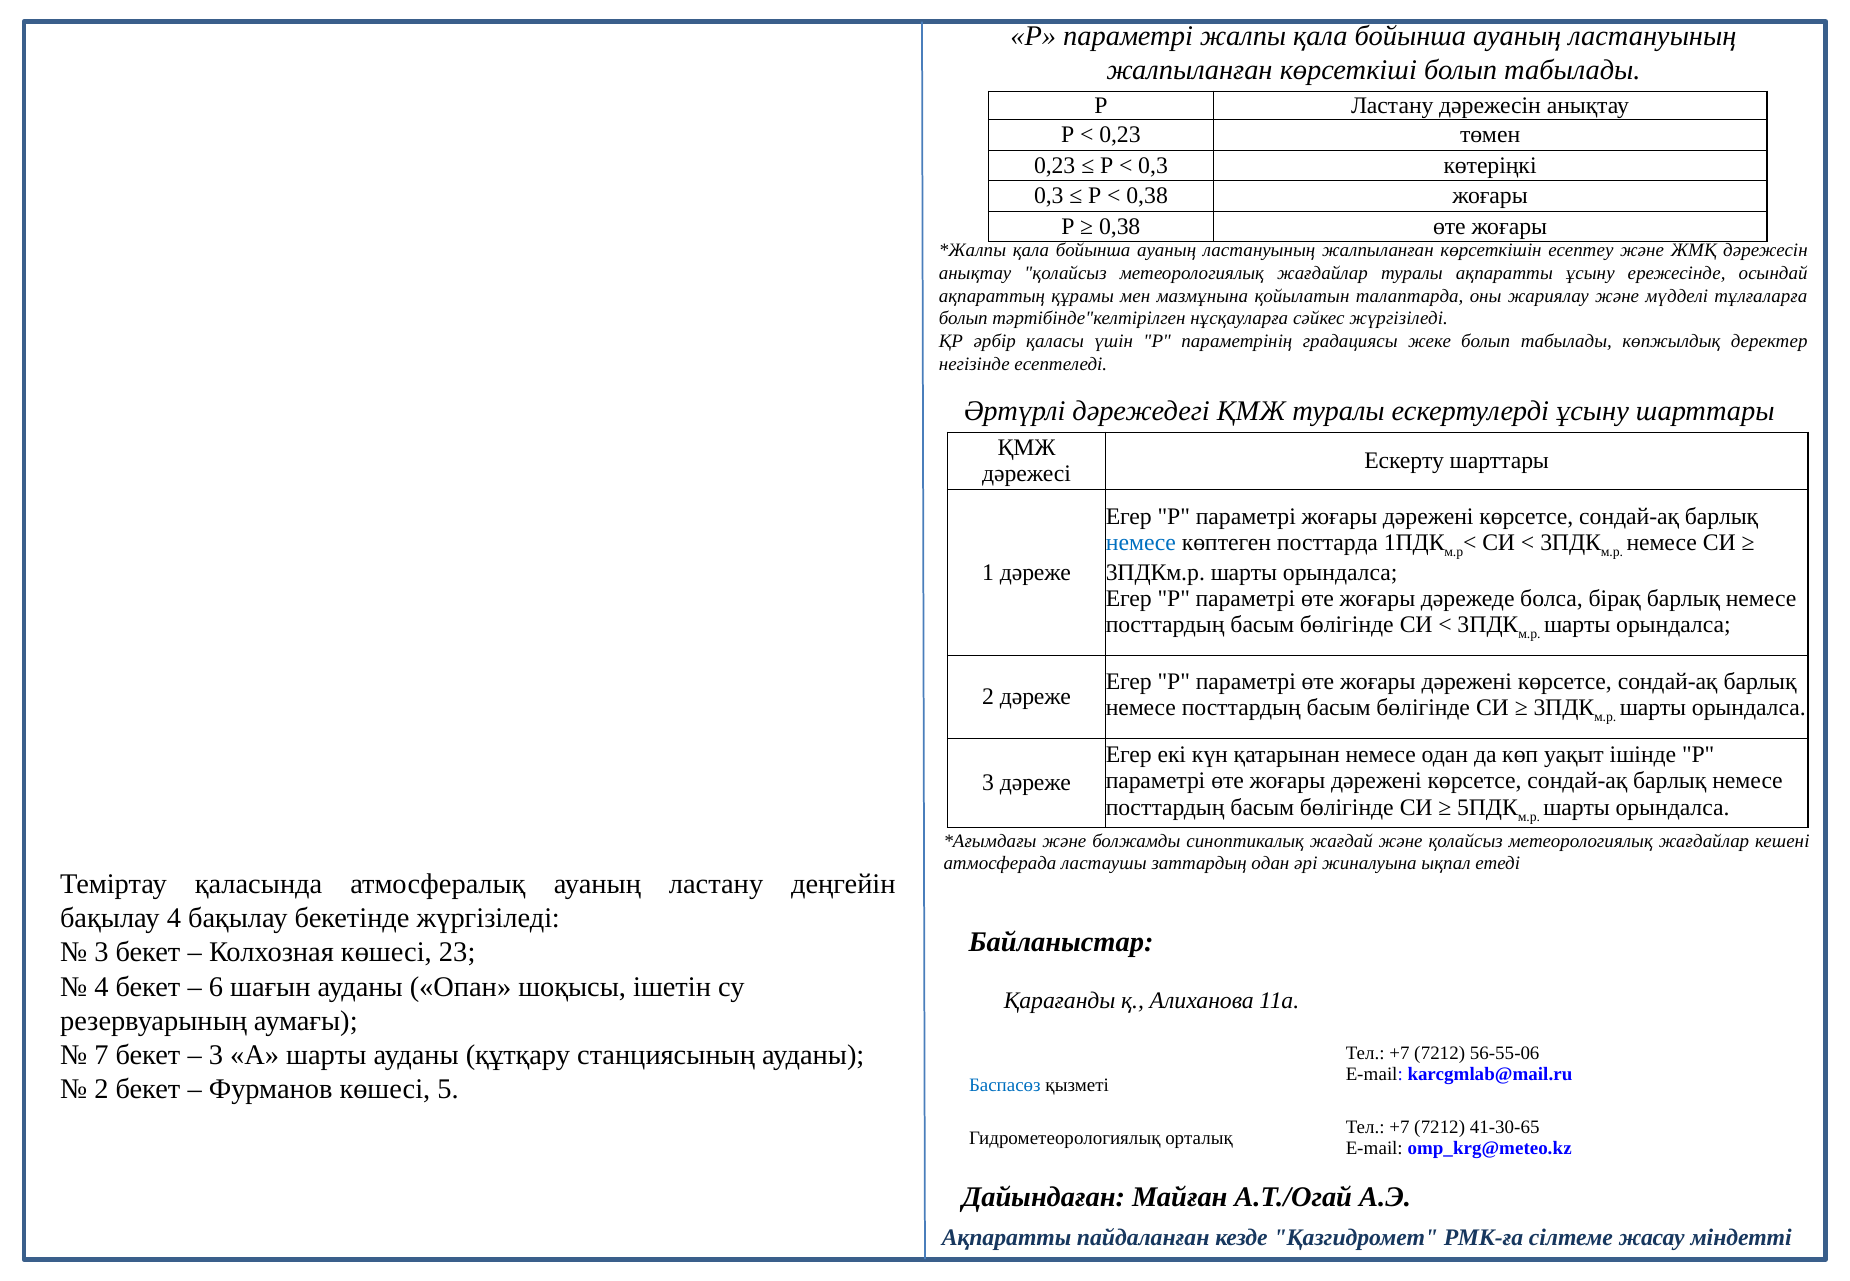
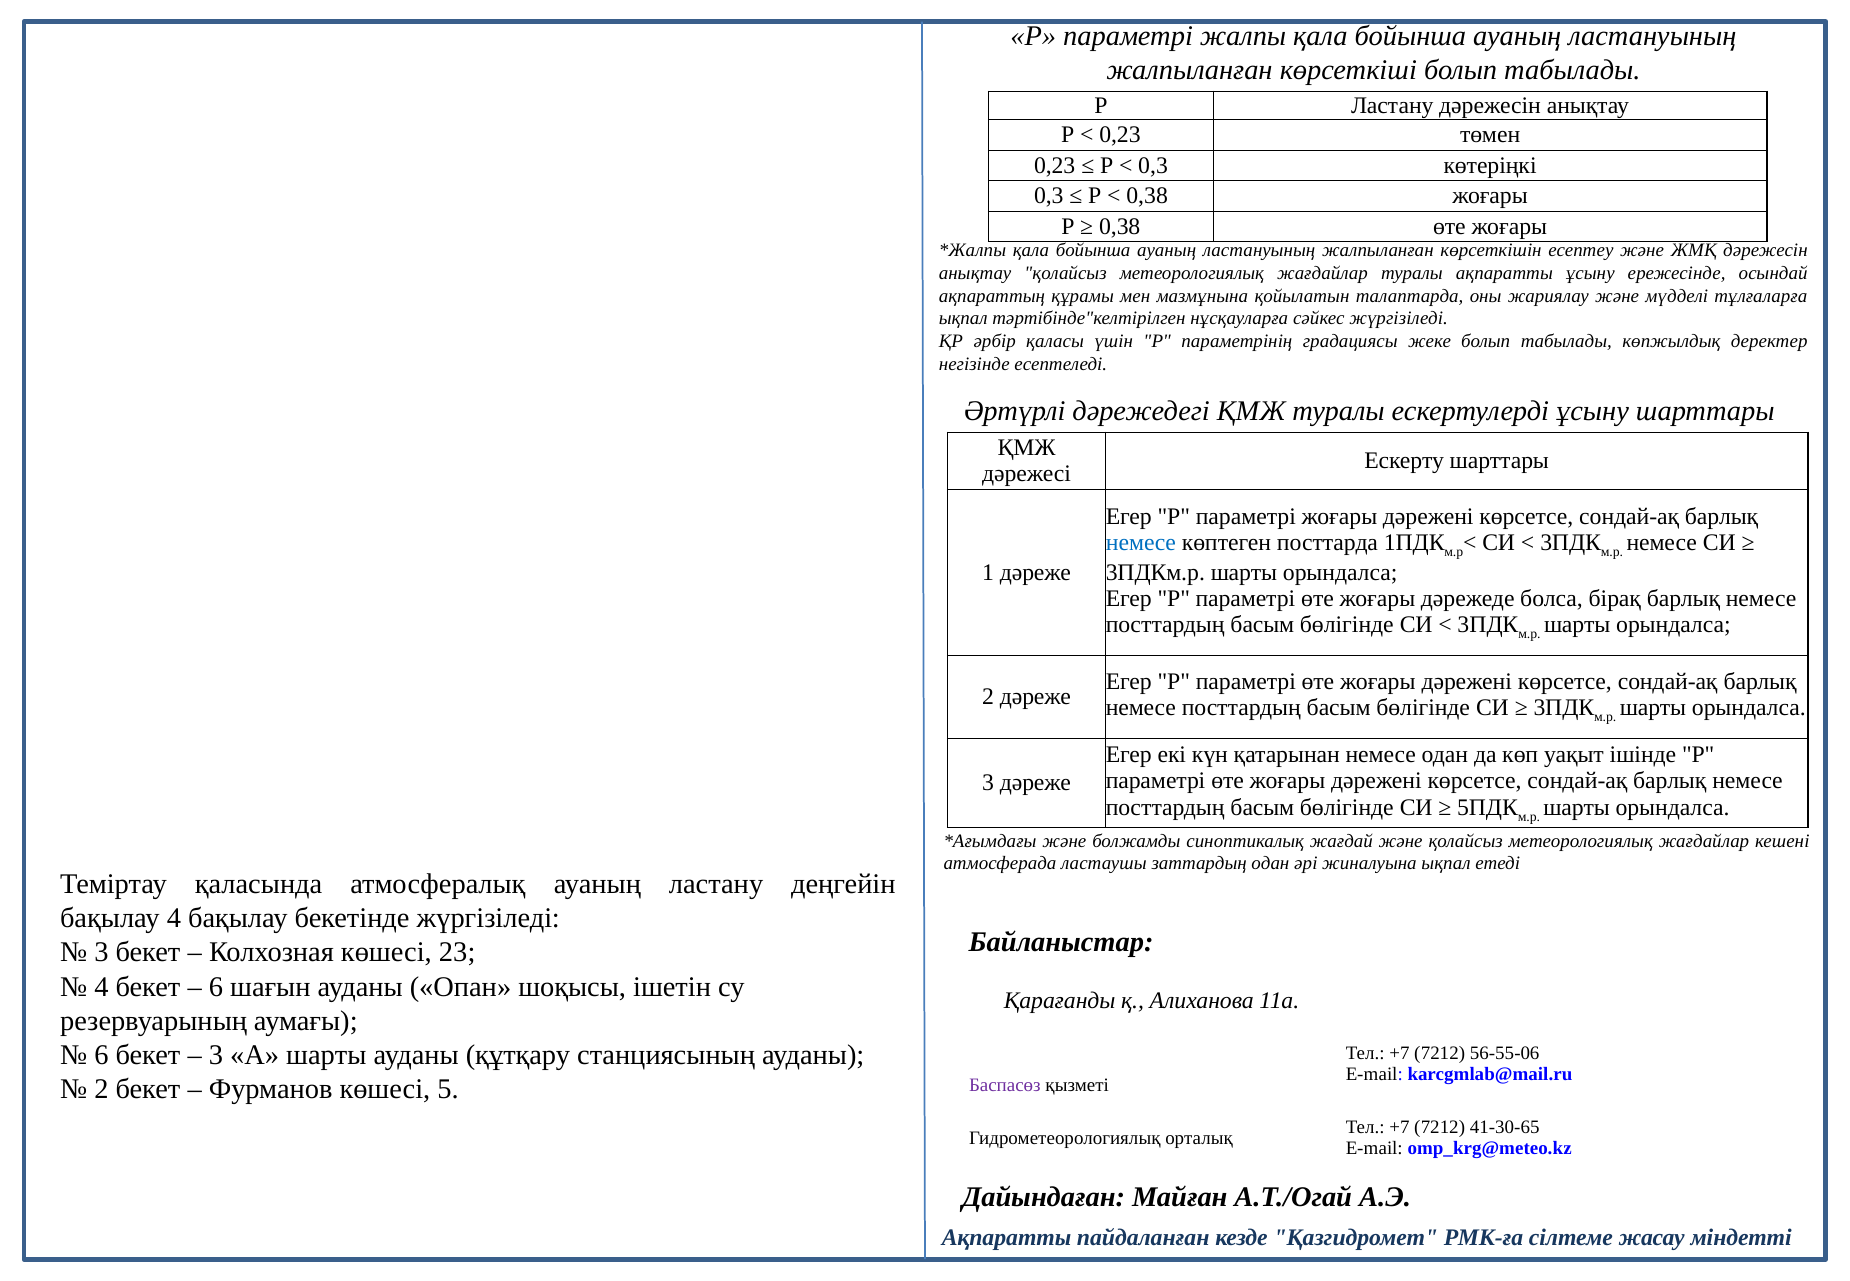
болып: болып -> ықпал (963, 319)
7: 7 -> 6 (101, 1055)
Баспасөз colour: blue -> purple (1005, 1085)
